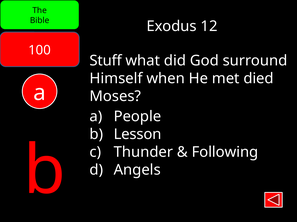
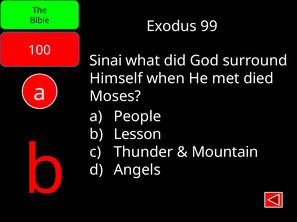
12: 12 -> 99 (209, 26)
Stuff: Stuff -> Sinai (106, 61)
Following: Following -> Mountain (225, 152)
